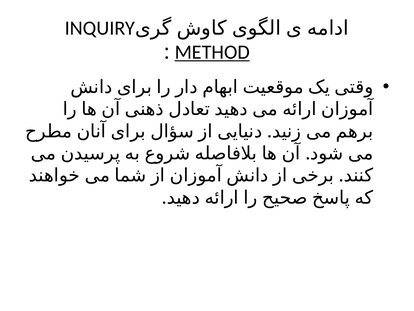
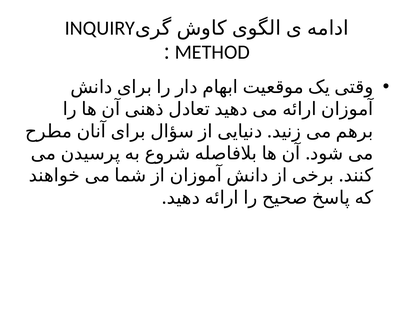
METHOD underline: present -> none (212, 52)
